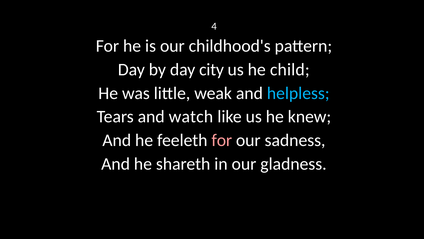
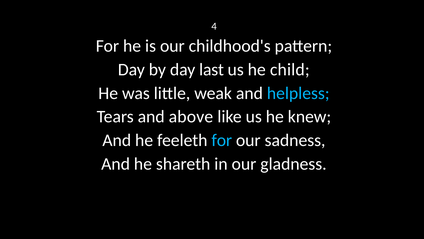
city: city -> last (212, 69)
watch: watch -> above (191, 116)
for colour: pink -> light blue (222, 140)
